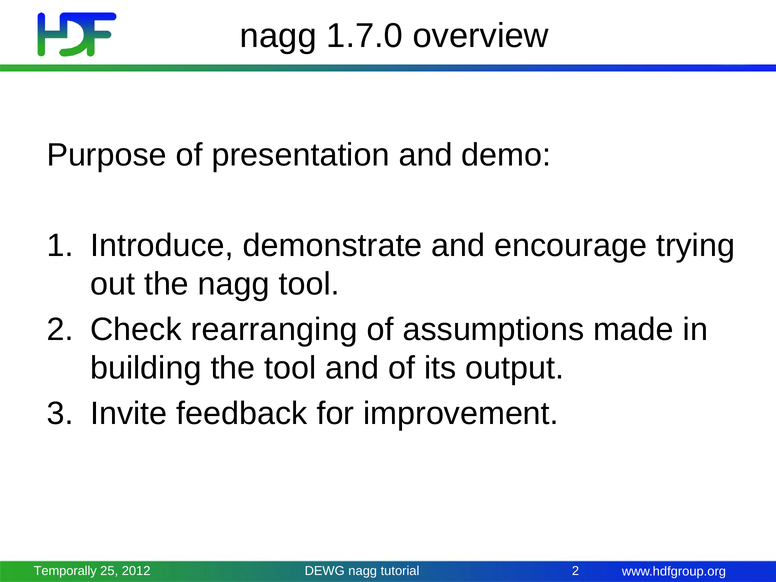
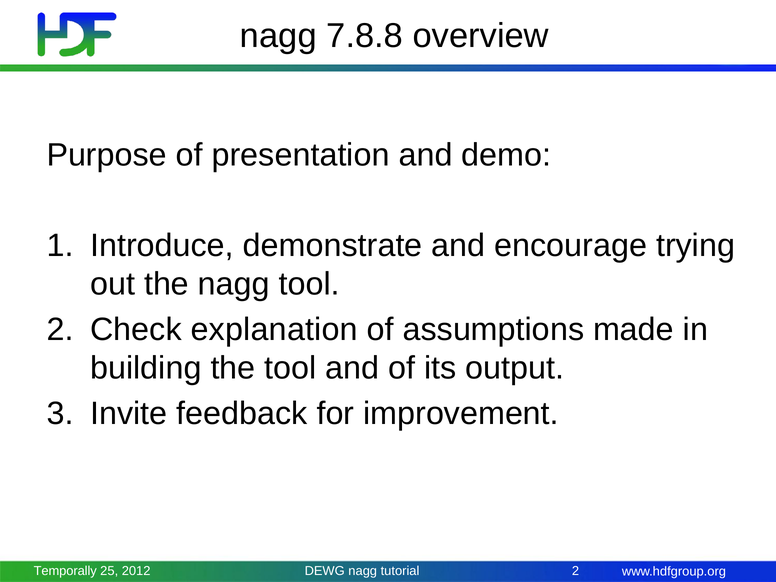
1.7.0: 1.7.0 -> 7.8.8 (365, 36)
rearranging: rearranging -> explanation (274, 330)
